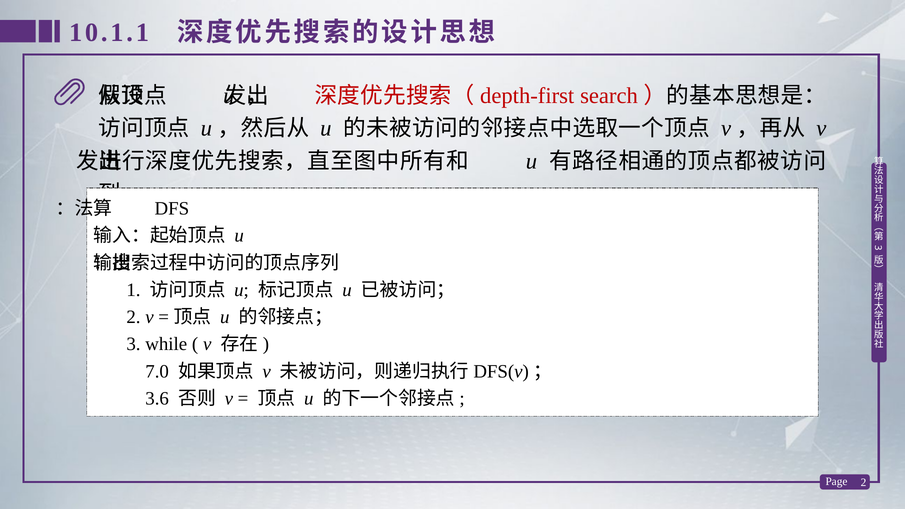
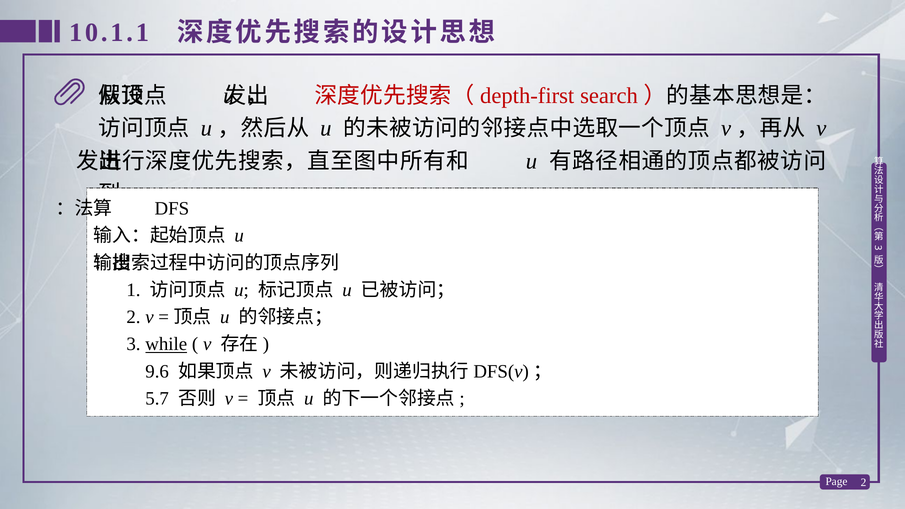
while underline: none -> present (166, 344)
7.0: 7.0 -> 9.6 (157, 371)
3.6: 3.6 -> 5.7 (157, 399)
